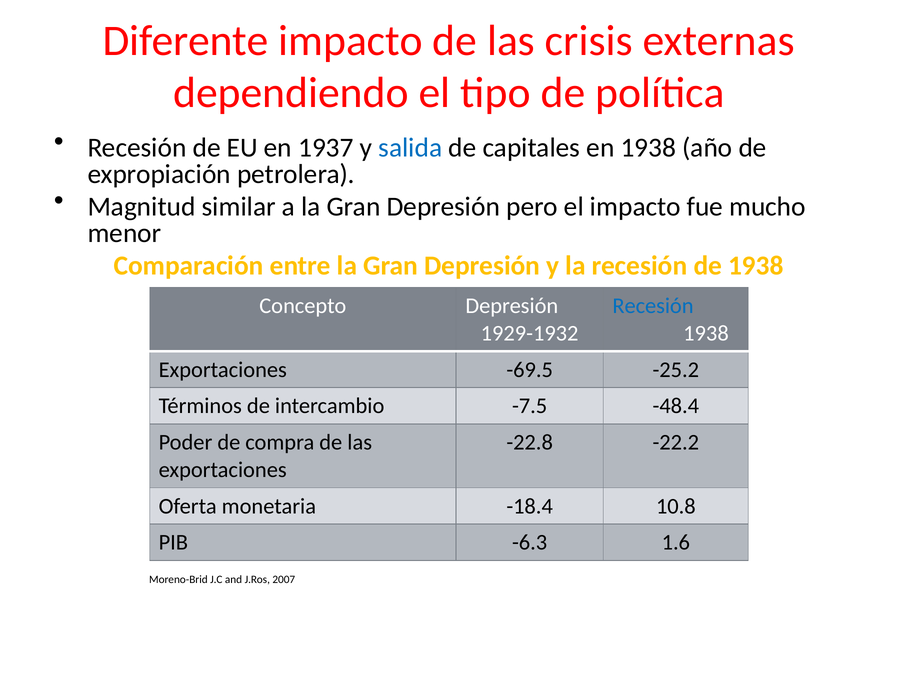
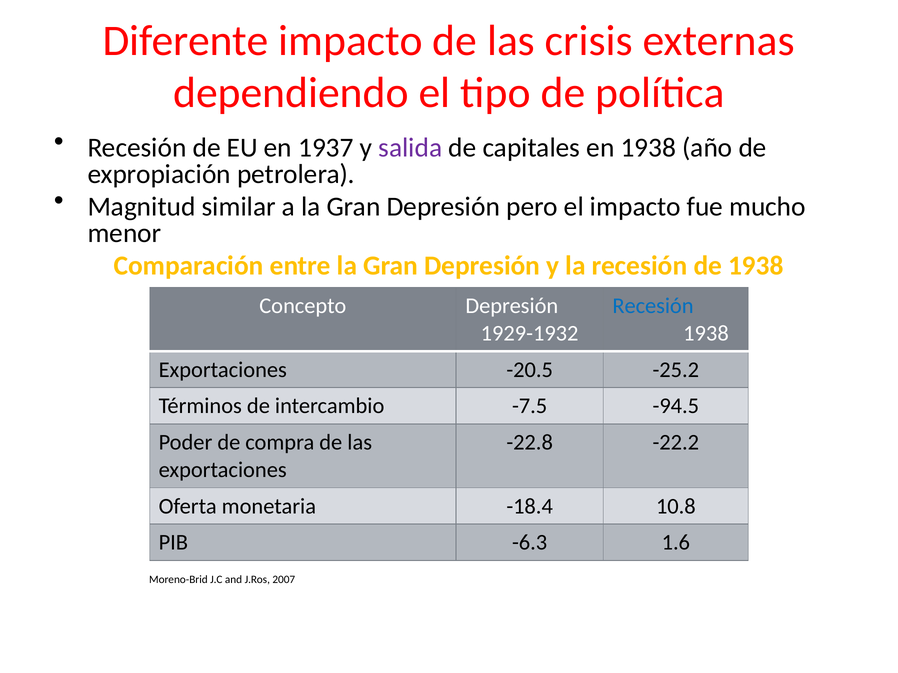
salida colour: blue -> purple (410, 148)
-69.5: -69.5 -> -20.5 (530, 370)
-48.4: -48.4 -> -94.5 (676, 406)
